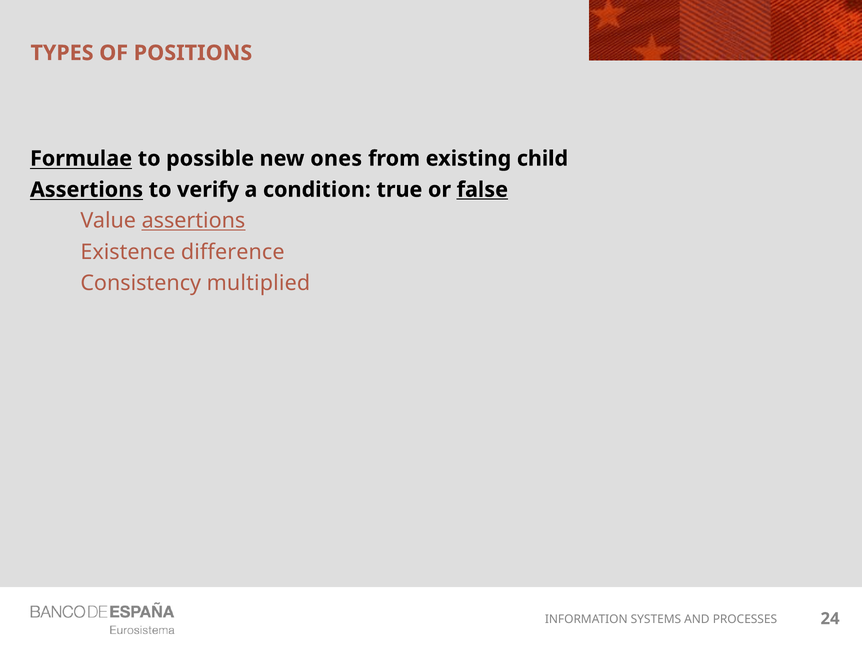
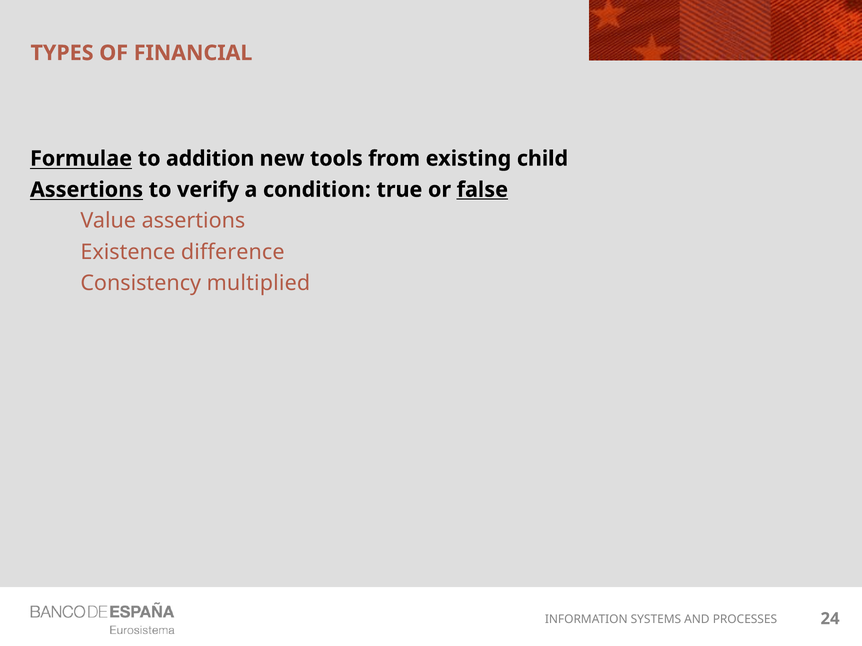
POSITIONS: POSITIONS -> FINANCIAL (193, 53)
possible: possible -> addition (210, 159)
ones: ones -> tools (336, 159)
assertions underline: present -> none (193, 221)
